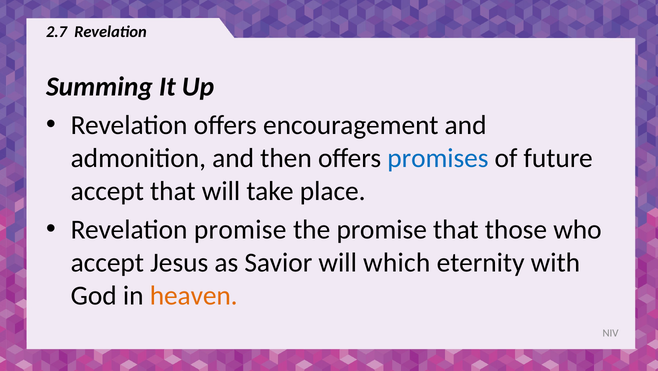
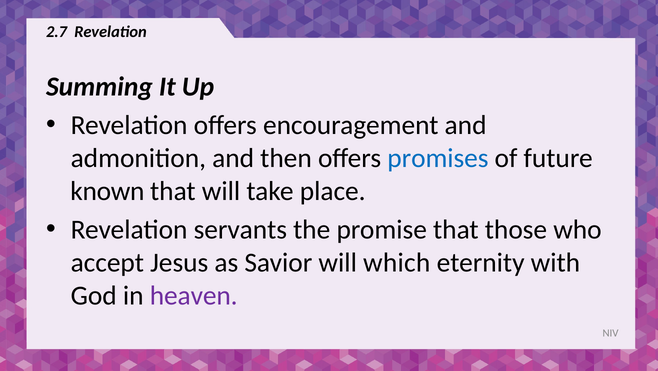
accept: accept -> known (107, 191)
Revelation promise: promise -> servants (240, 230)
heaven colour: orange -> purple (194, 296)
